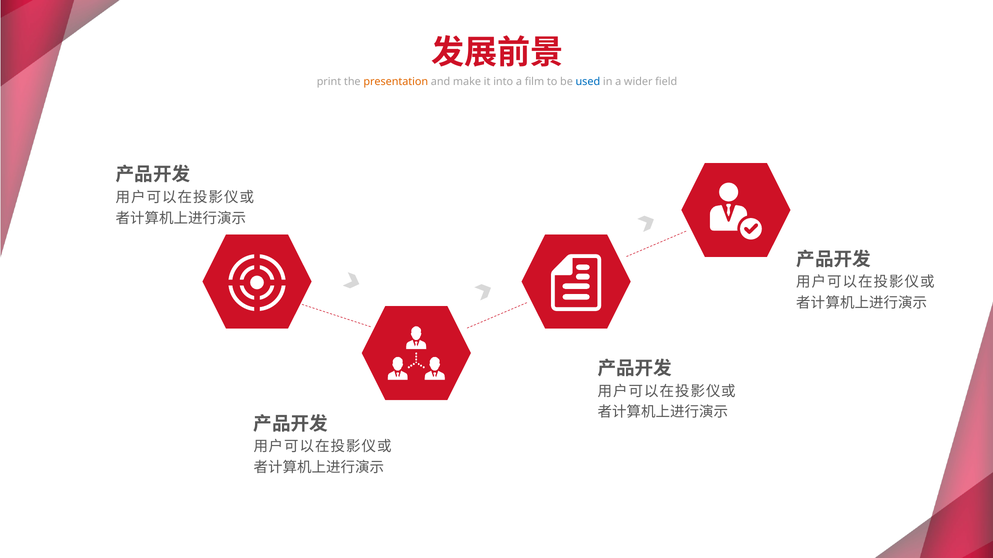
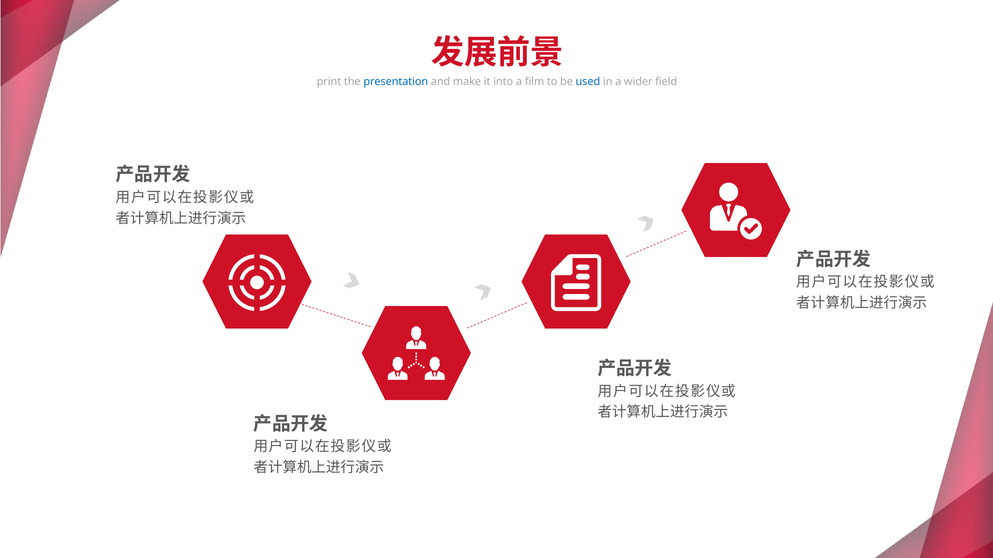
presentation colour: orange -> blue (396, 82)
